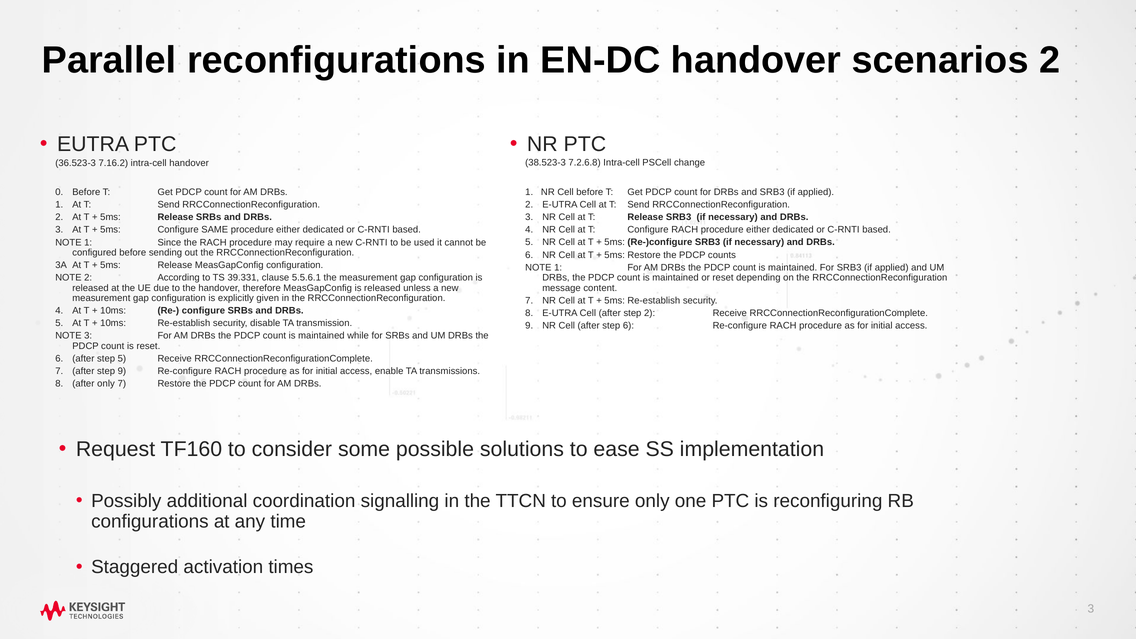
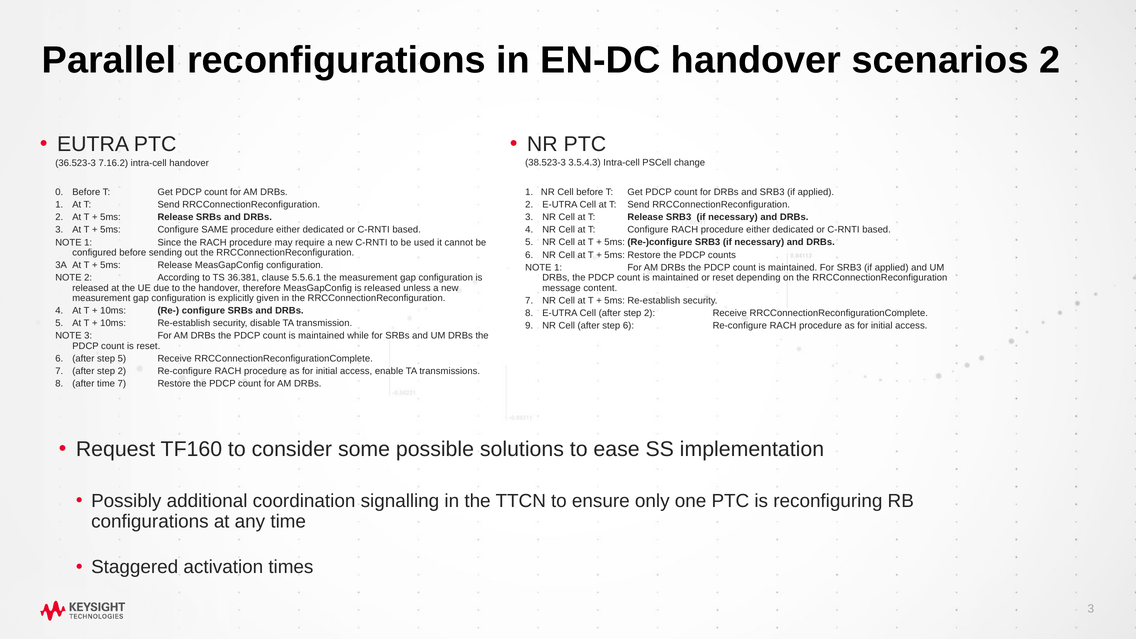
7.2.6.8: 7.2.6.8 -> 3.5.4.3 (585, 163)
39.331: 39.331 -> 36.381 (243, 278)
7 after step 9: 9 -> 2 (122, 371)
after only: only -> time (106, 384)
